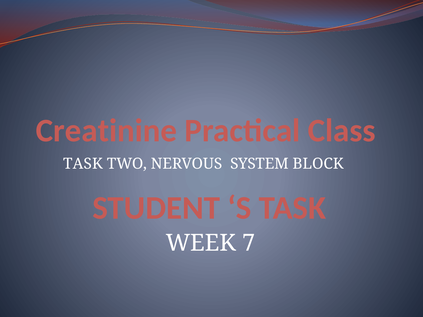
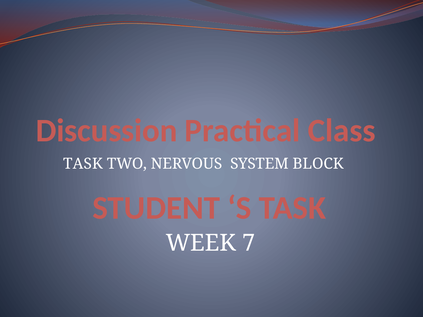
Creatinine: Creatinine -> Discussion (107, 131)
